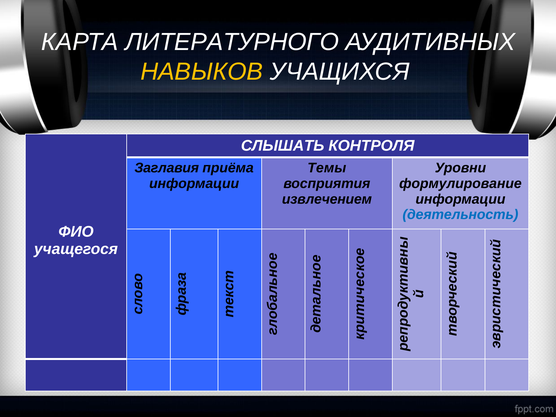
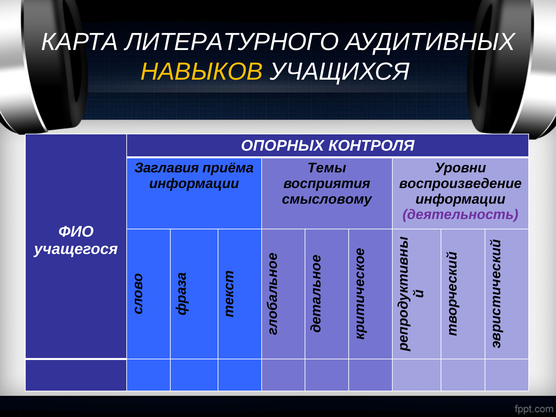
СЛЫШАТЬ: СЛЫШАТЬ -> ОПОРНЫХ (282, 146)
формулирование: формулирование -> воспроизведение (460, 184)
извлечением: извлечением -> смысловому (327, 199)
деятельность colour: blue -> purple (460, 215)
